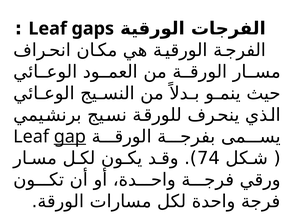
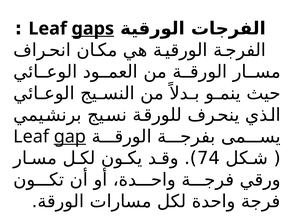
gaps underline: none -> present (93, 29)
